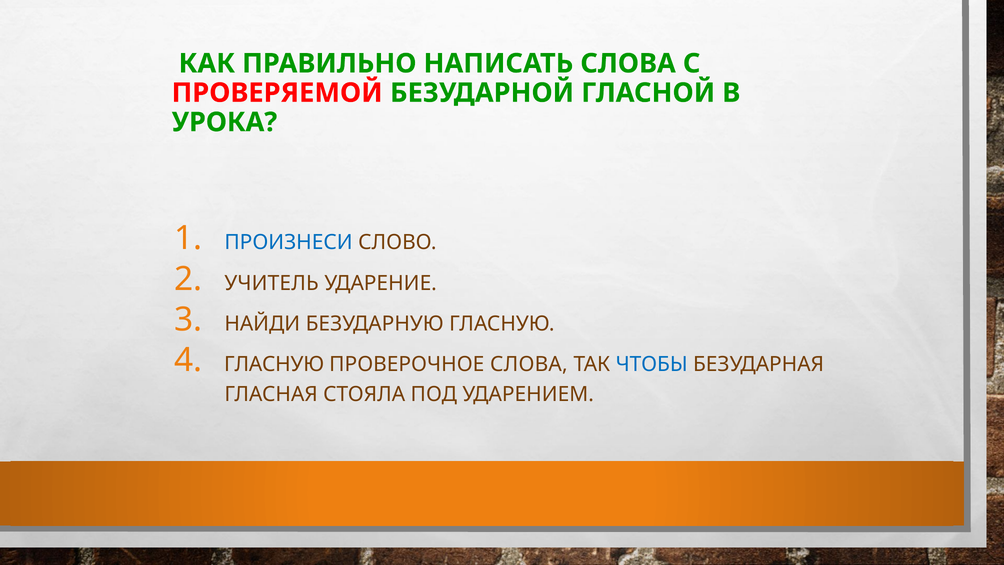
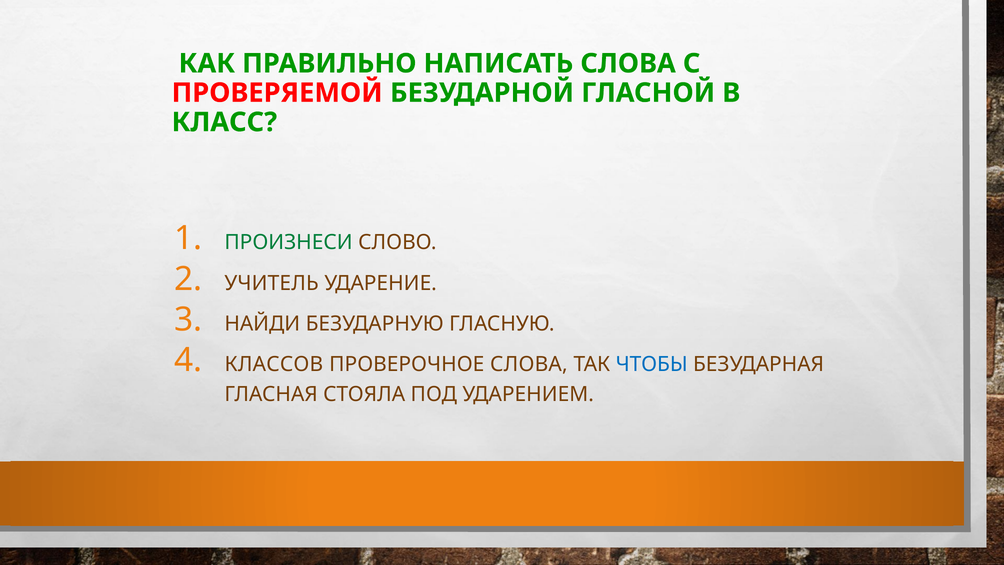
УРОКА: УРОКА -> КЛАСС (224, 122)
ПРОИЗНЕСИ colour: blue -> green (289, 242)
ГЛАСНУЮ: ГЛАСНУЮ -> КЛАССОВ (274, 364)
